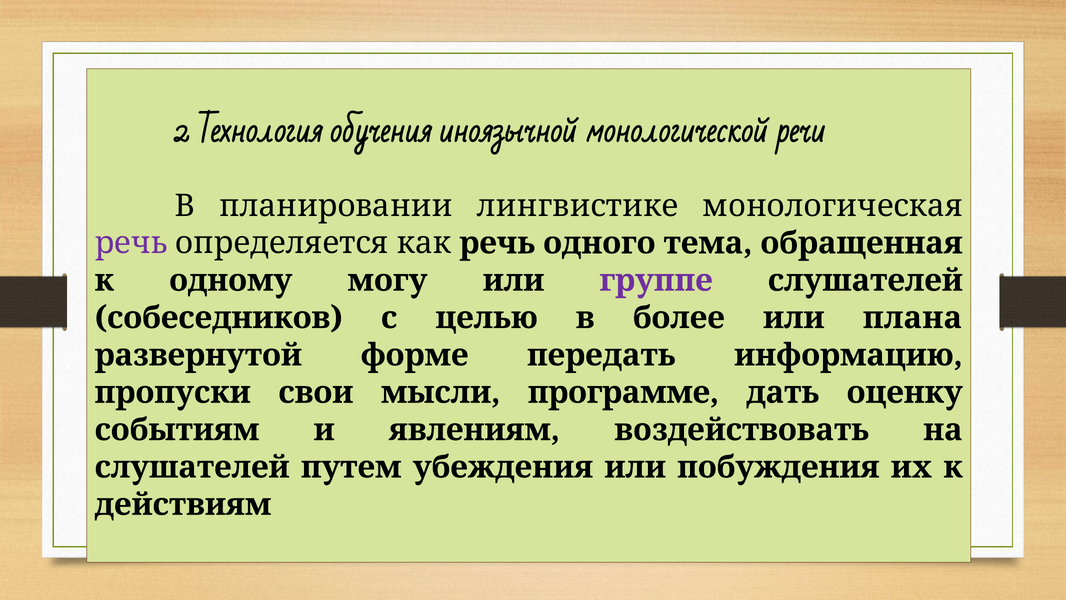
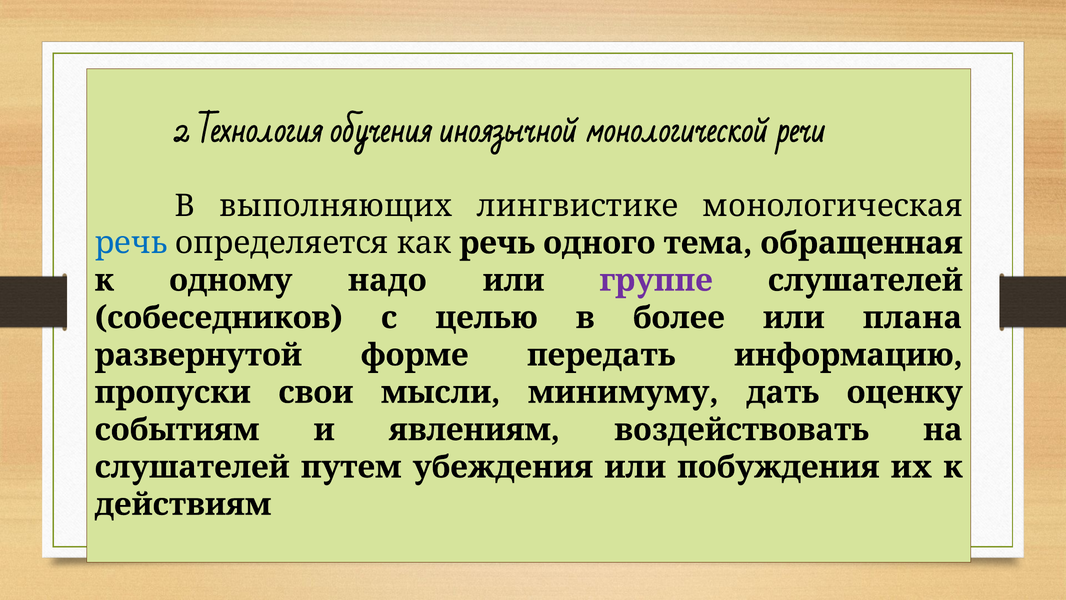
планировании: планировании -> выполняющих (336, 206)
речь colour: purple -> blue (131, 243)
могу: могу -> надо (387, 280)
программе: программе -> минимуму (623, 392)
